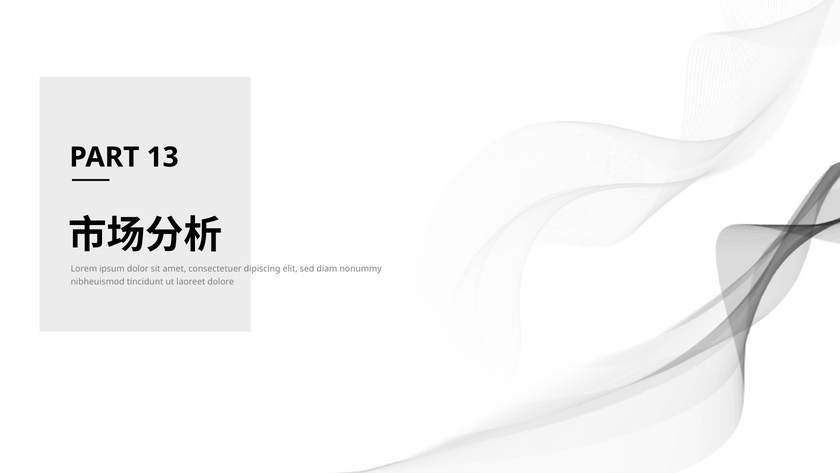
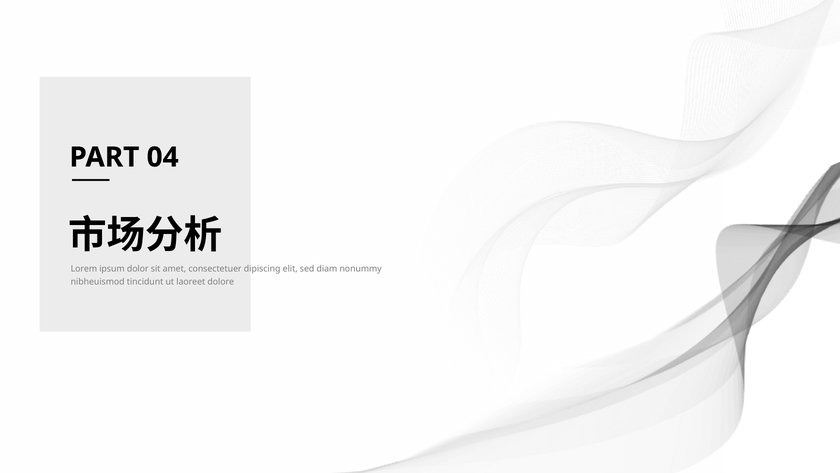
13: 13 -> 04 (163, 157)
